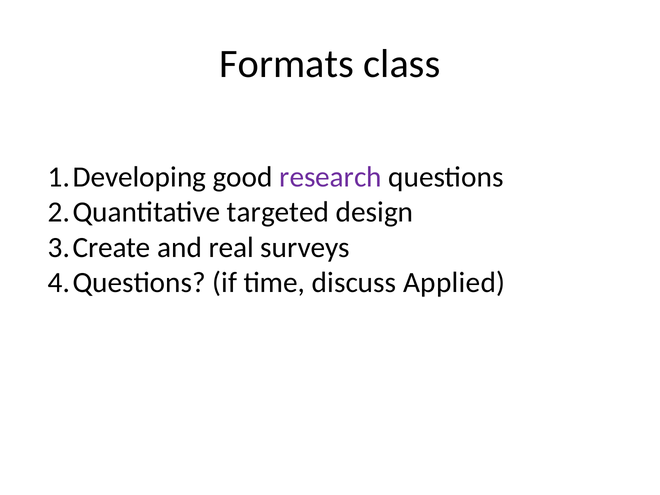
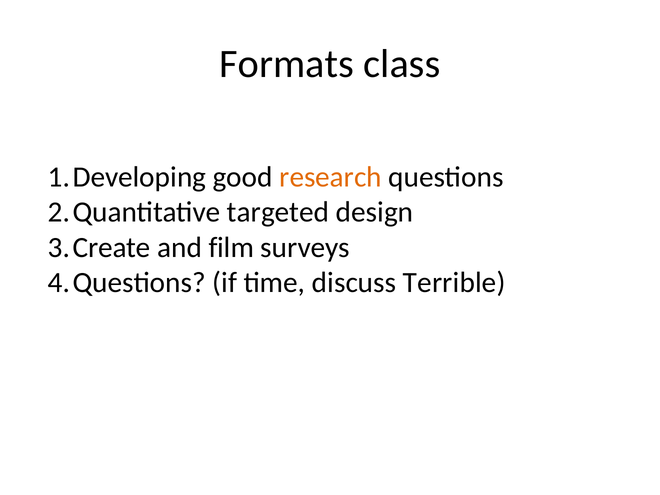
research colour: purple -> orange (331, 177)
real: real -> film (231, 247)
Applied: Applied -> Terrible (454, 283)
